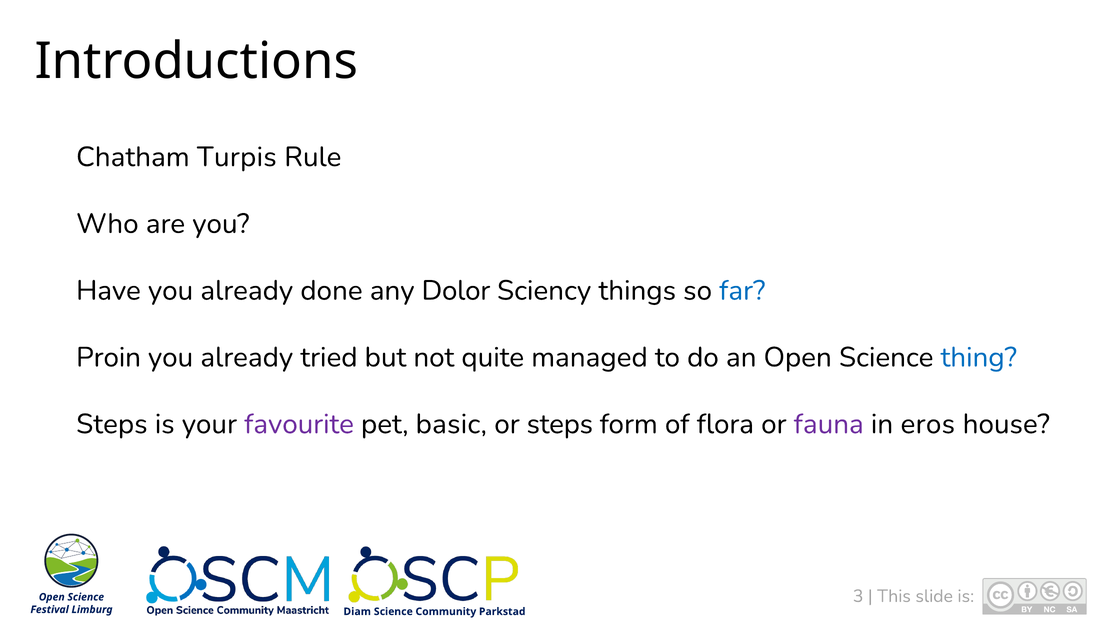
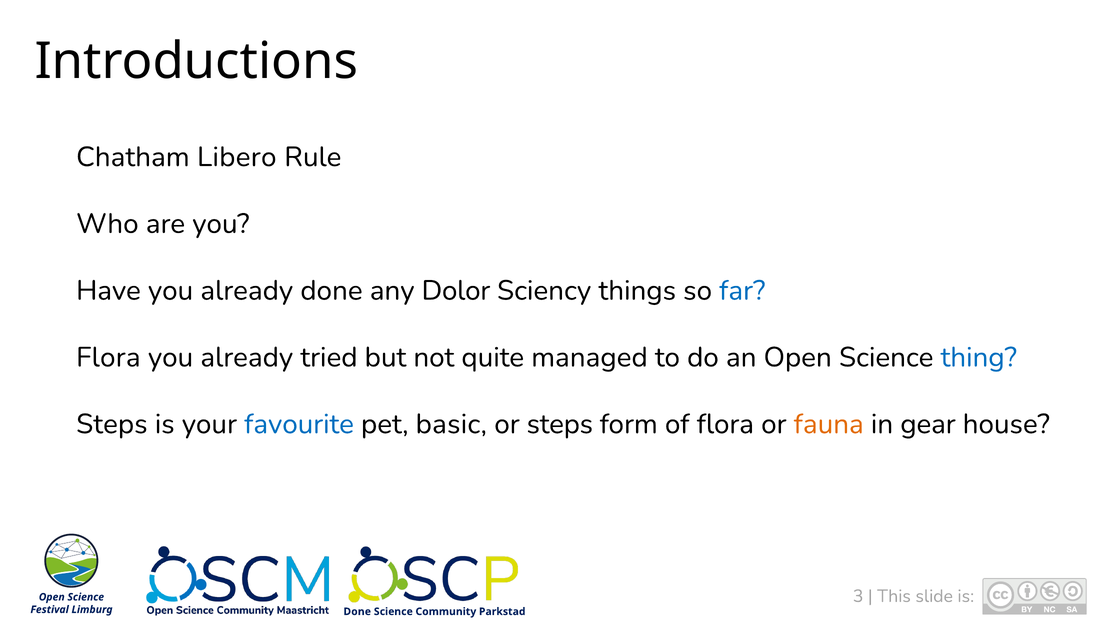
Turpis: Turpis -> Libero (237, 157)
Proin: Proin -> Flora (108, 357)
favourite colour: purple -> blue (299, 424)
fauna colour: purple -> orange (829, 424)
eros: eros -> gear (928, 424)
Diam: Diam -> Done (357, 612)
